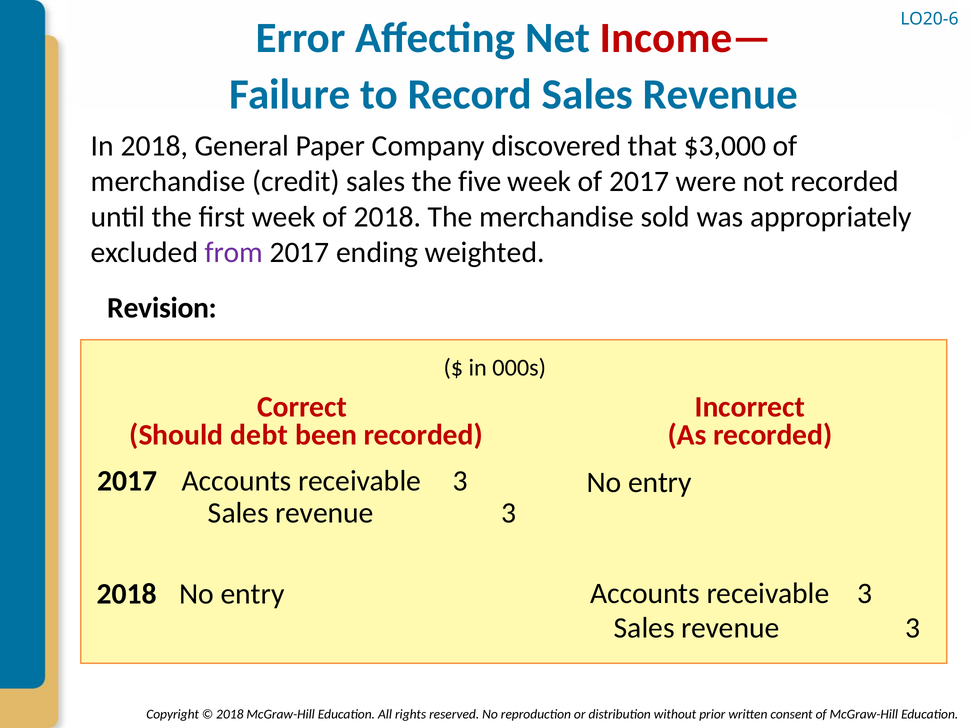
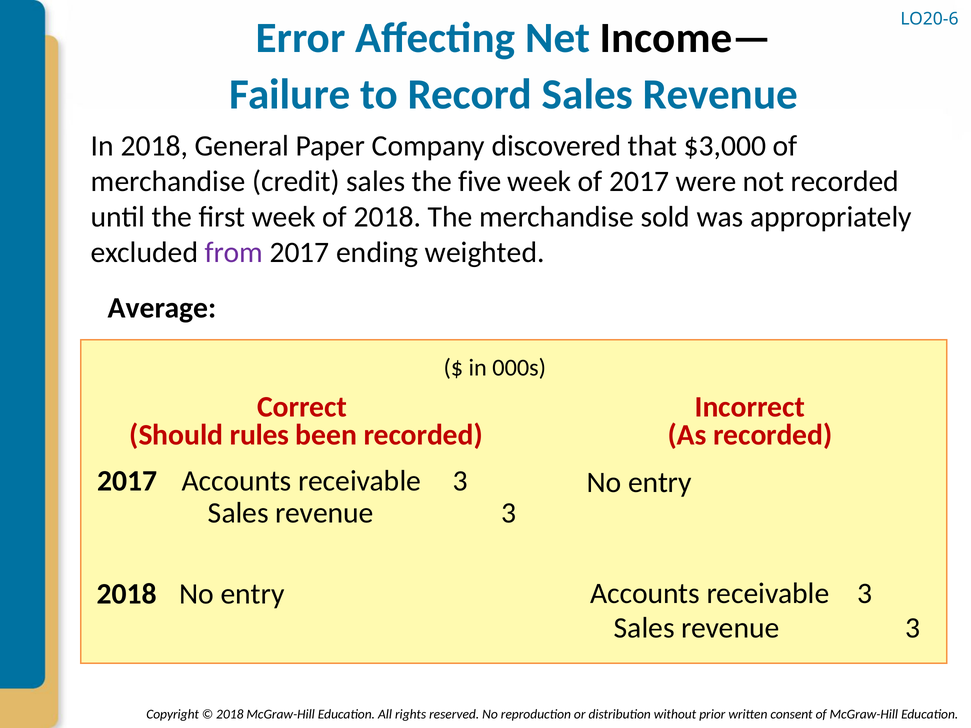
Income— colour: red -> black (686, 38)
Revision: Revision -> Average (162, 308)
debt: debt -> rules (259, 435)
